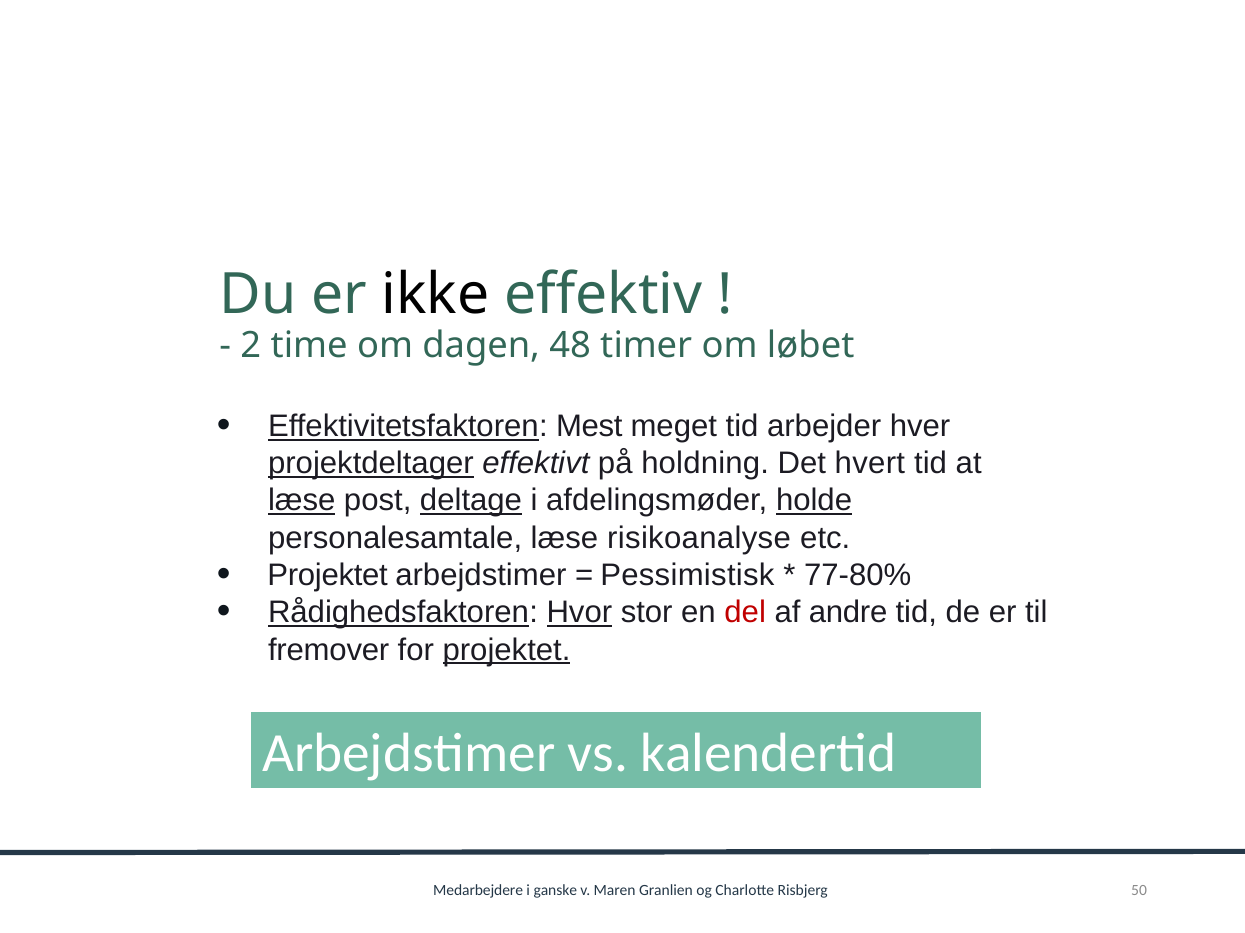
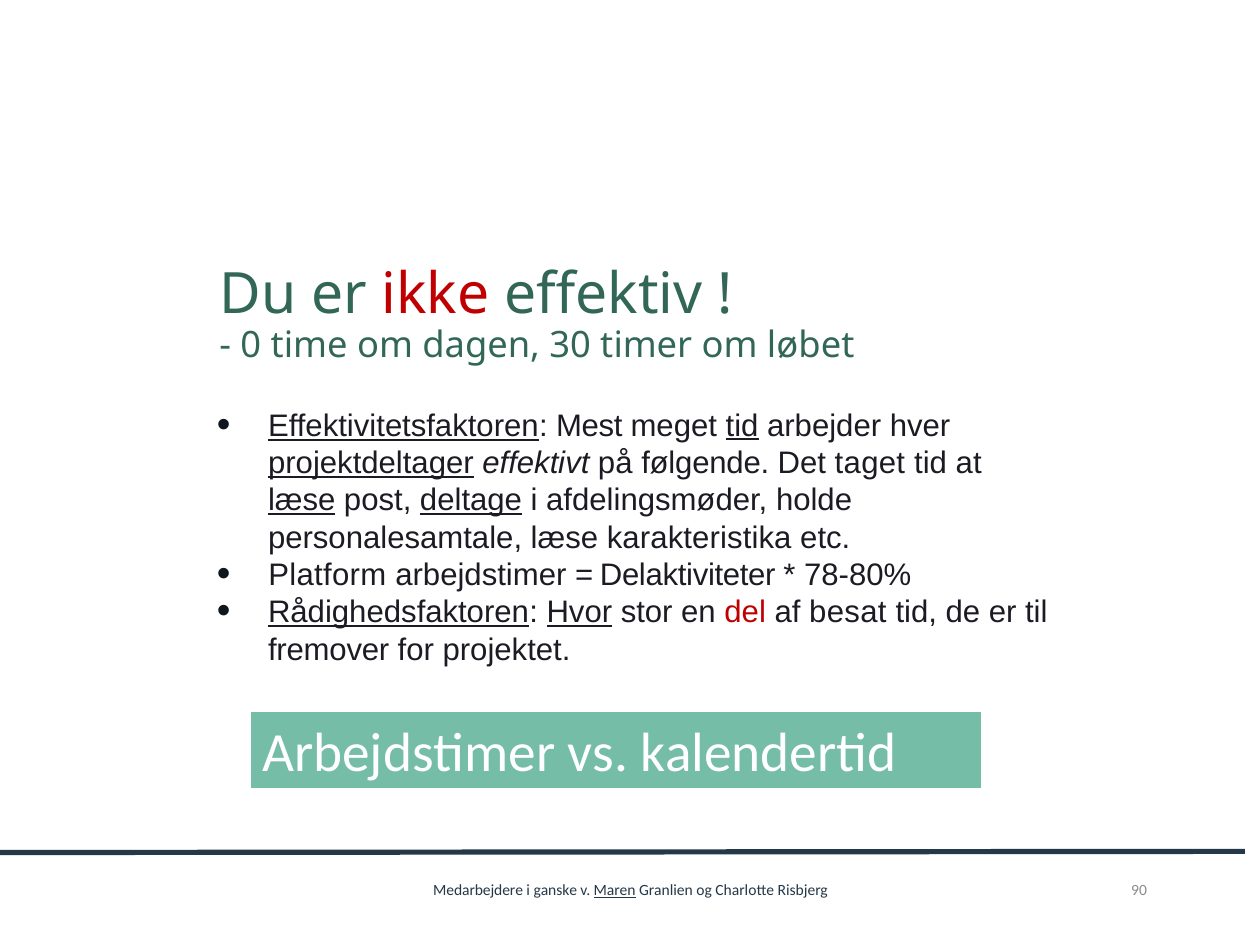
ikke colour: black -> red (435, 295)
2: 2 -> 0 (251, 346)
48: 48 -> 30 (570, 346)
tid underline: none -> present (742, 426)
holdning: holdning -> følgende (705, 464)
hvert: hvert -> taget (870, 464)
holde underline: present -> none (814, 501)
risikoanalyse: risikoanalyse -> karakteristika (699, 538)
Projektet: Projektet -> Platform (327, 576)
Pessimistisk: Pessimistisk -> Delaktiviteter (688, 576)
77-80%: 77-80% -> 78-80% (858, 576)
andre: andre -> besat (848, 613)
projektet underline: present -> none (506, 650)
Maren underline: none -> present (615, 891)
50: 50 -> 90 (1139, 891)
